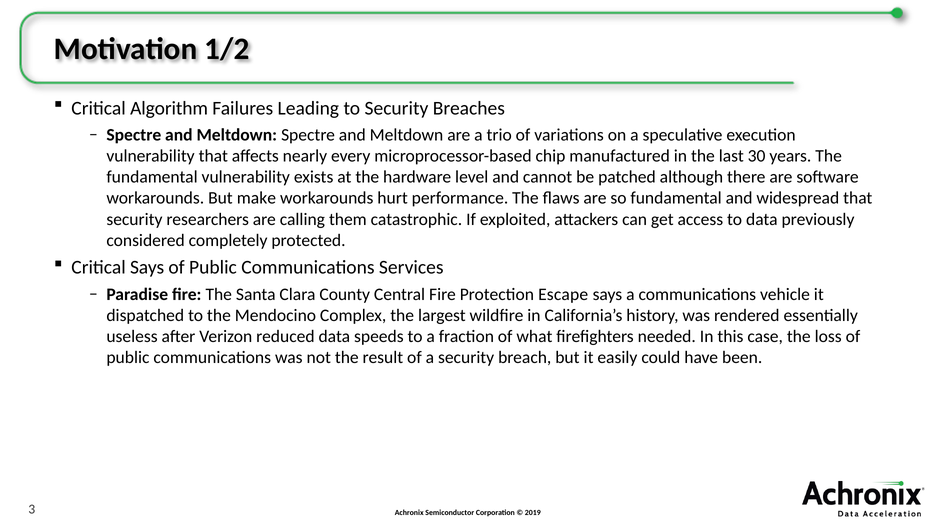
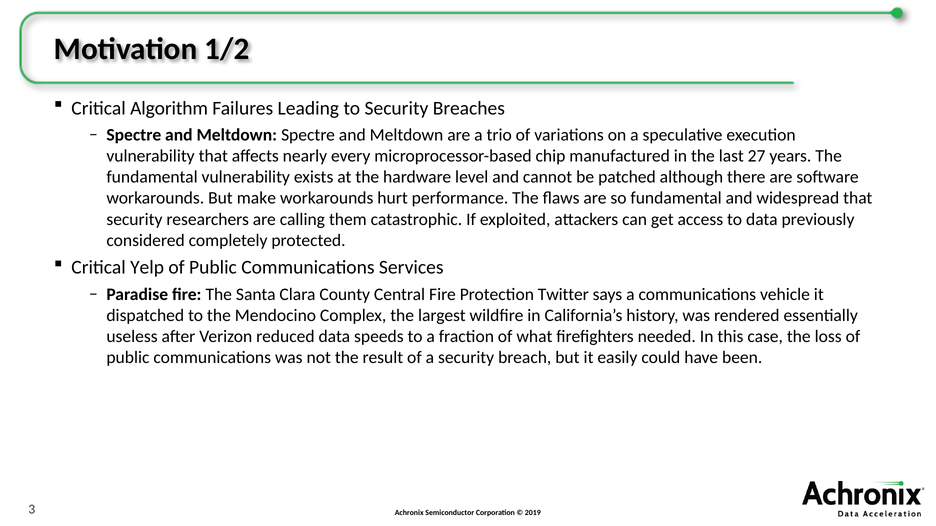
30: 30 -> 27 (757, 156)
Critical Says: Says -> Yelp (147, 268)
Escape: Escape -> Twitter (563, 295)
